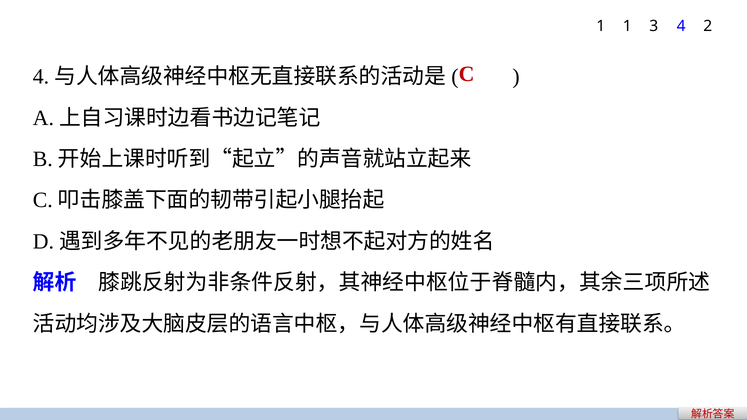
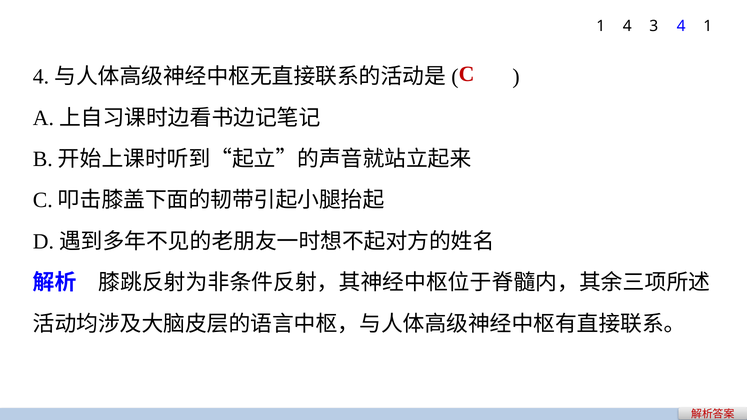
1: 1 -> 4 (627, 26)
4 2: 2 -> 1 (708, 26)
